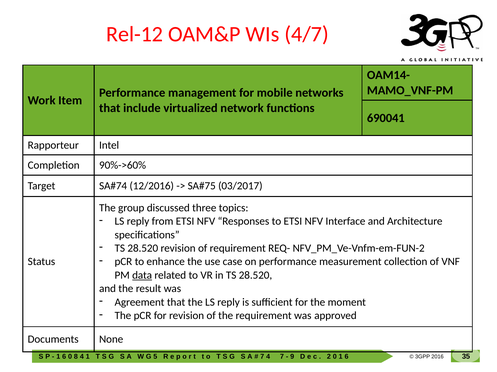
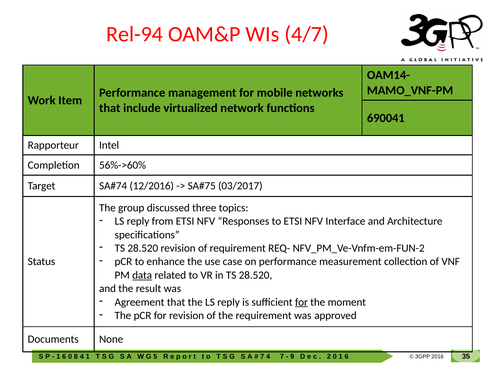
Rel-12: Rel-12 -> Rel-94 (135, 34)
90%->60%: 90%->60% -> 56%->60% (123, 165)
for underline: none -> present (301, 303)
